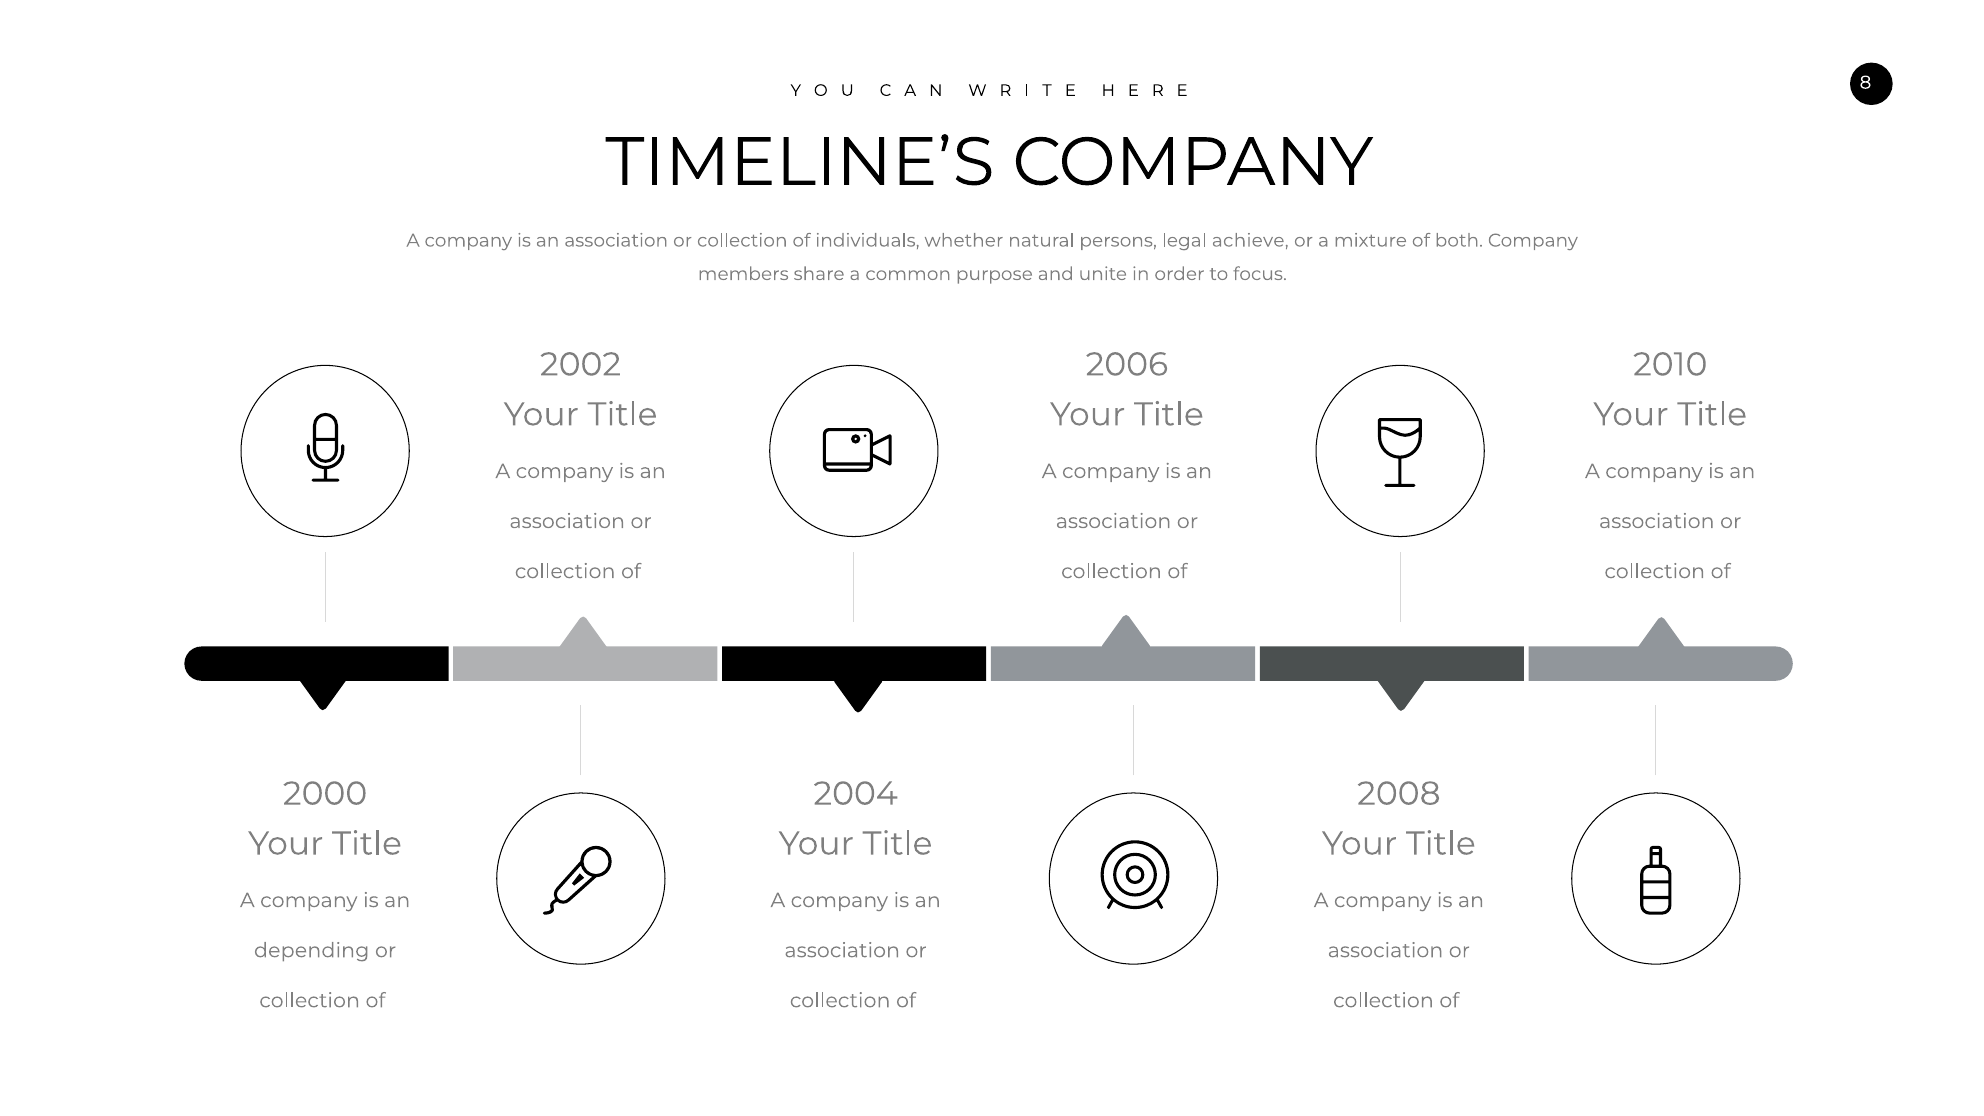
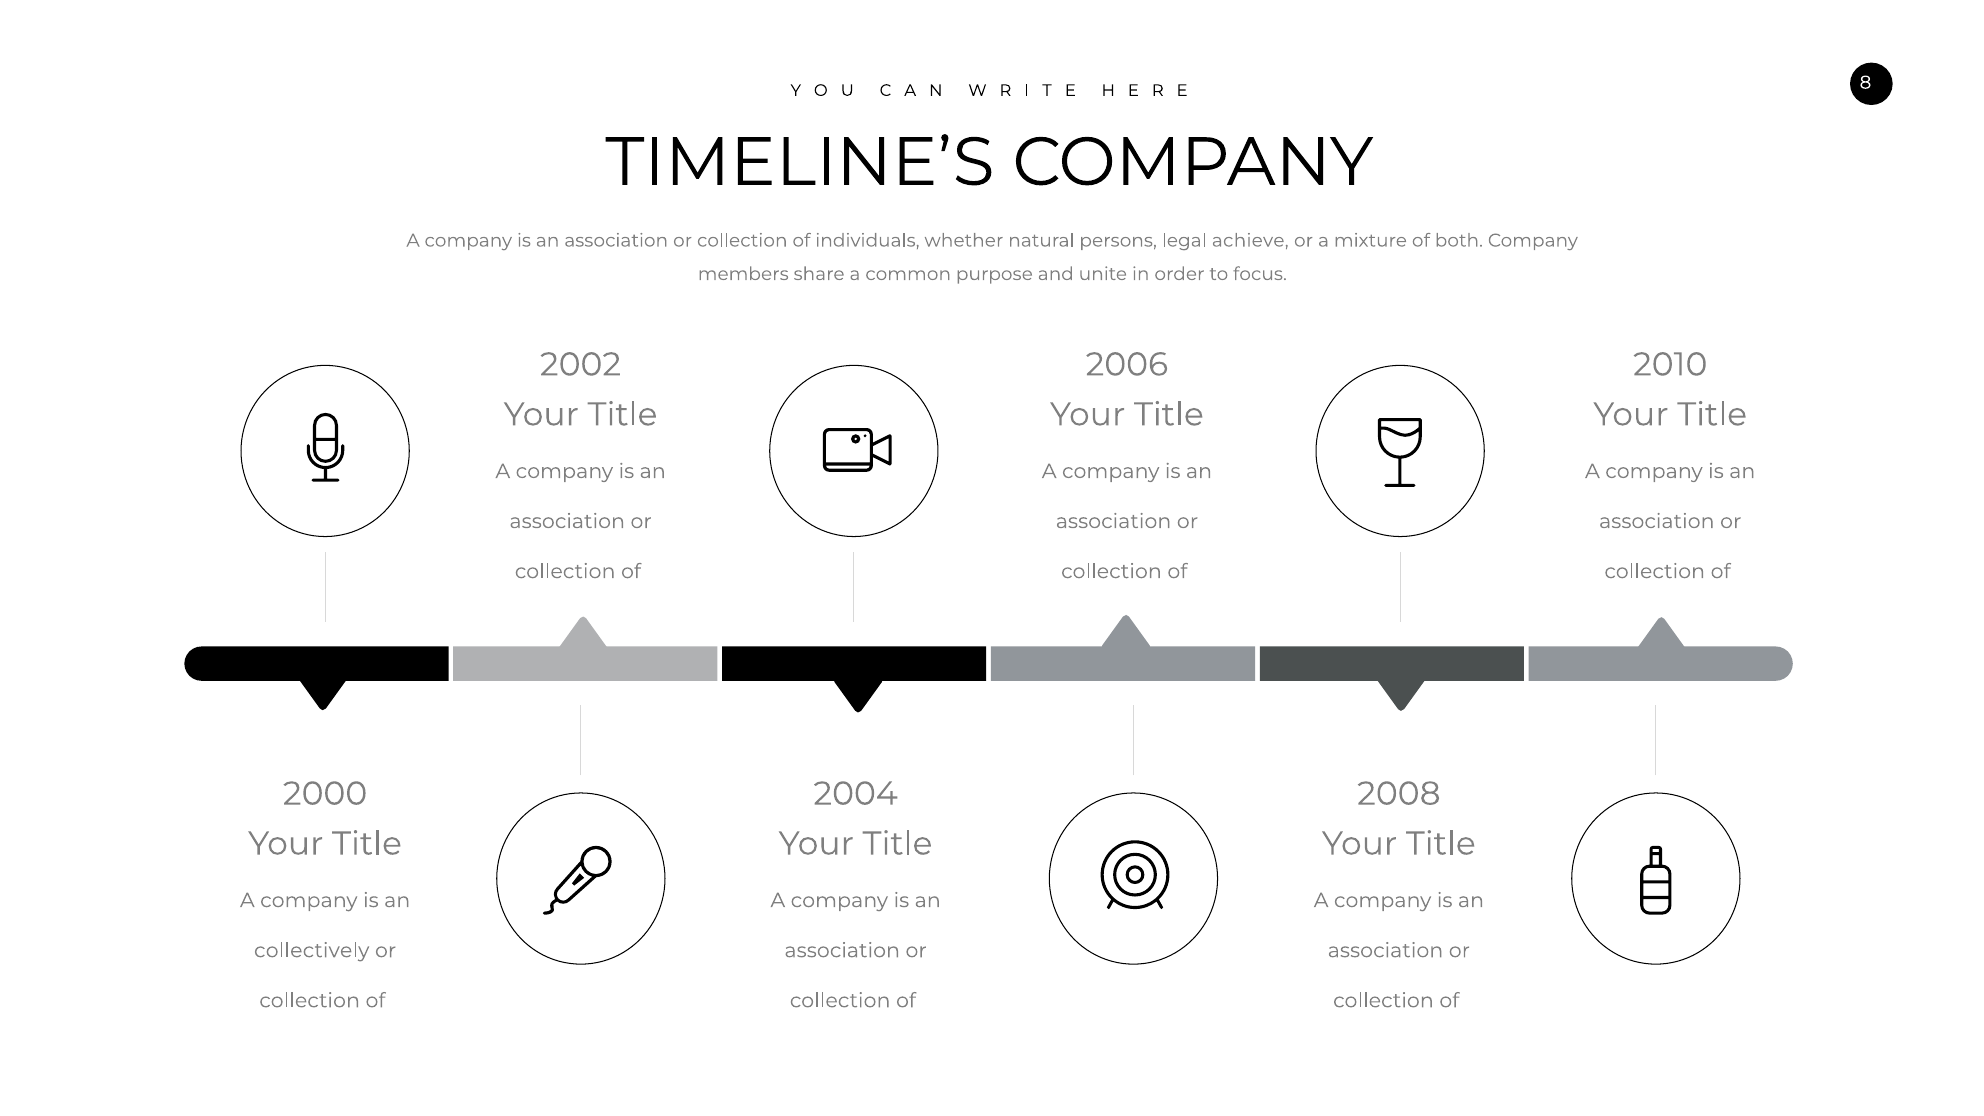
depending: depending -> collectively (312, 951)
